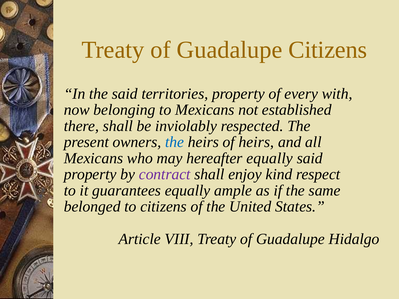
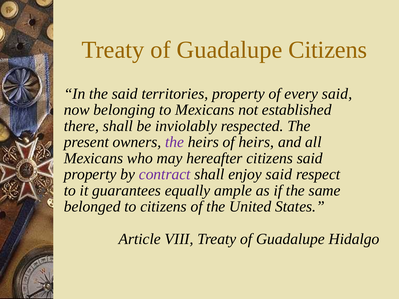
every with: with -> said (337, 94)
the colour: blue -> purple (175, 142)
hereafter equally: equally -> citizens (270, 158)
enjoy kind: kind -> said (279, 174)
